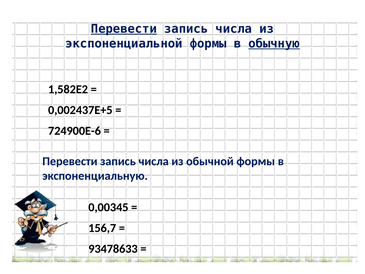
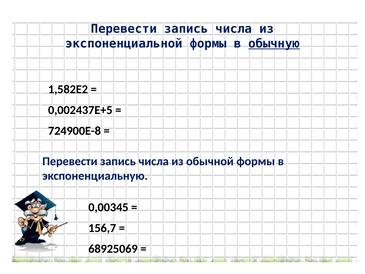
Перевести underline: present -> none (124, 29)
724900Е-6: 724900Е-6 -> 724900Е-8 (74, 131)
93478633: 93478633 -> 68925069 (113, 249)
